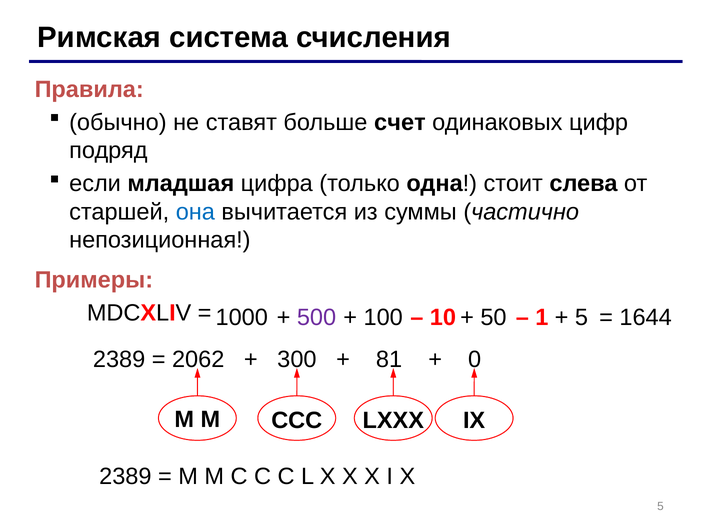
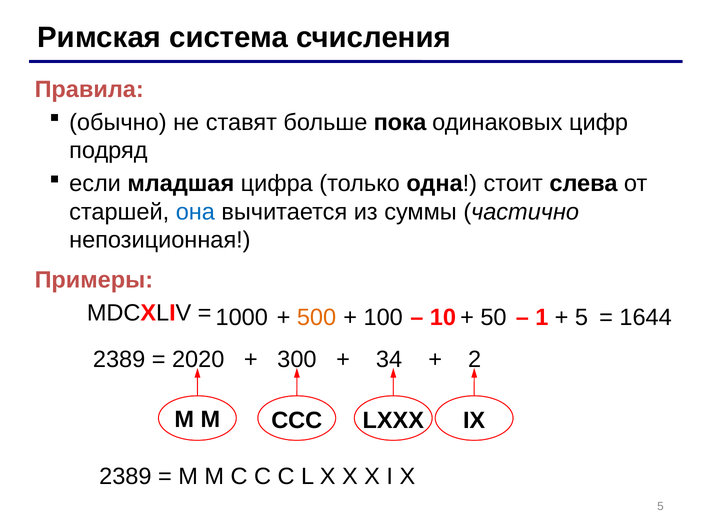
счет: счет -> пока (400, 122)
500 colour: purple -> orange (317, 317)
2062: 2062 -> 2020 (198, 359)
81: 81 -> 34 (389, 359)
0: 0 -> 2 (475, 359)
